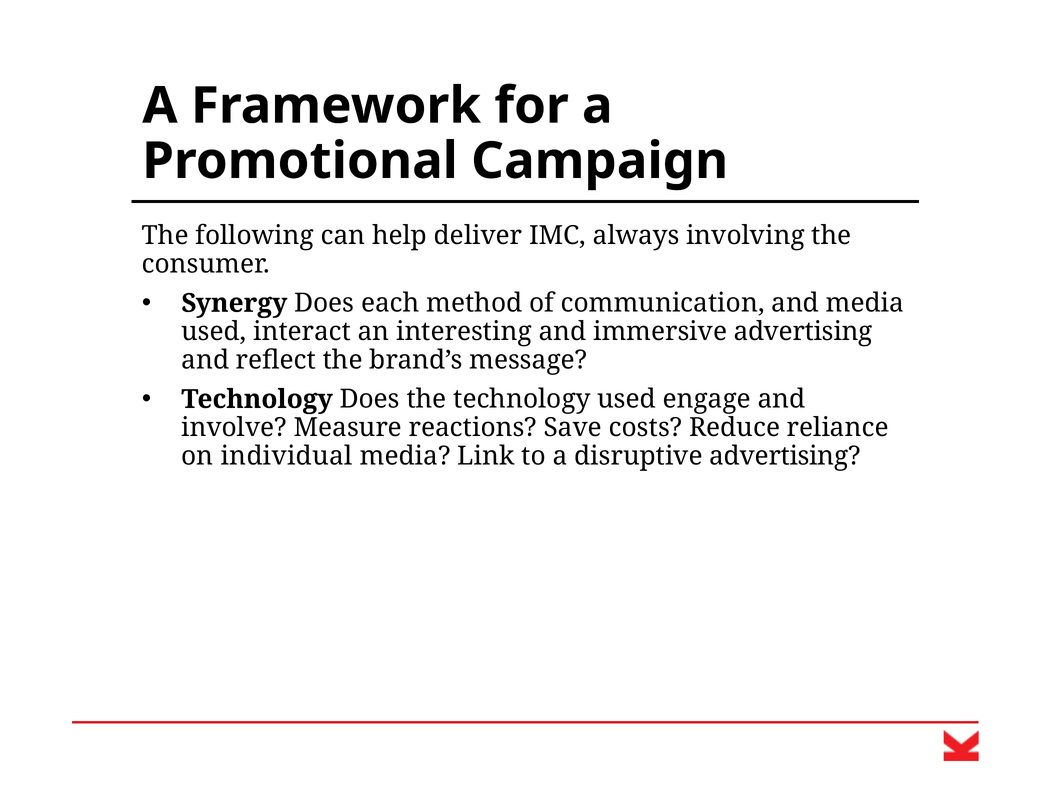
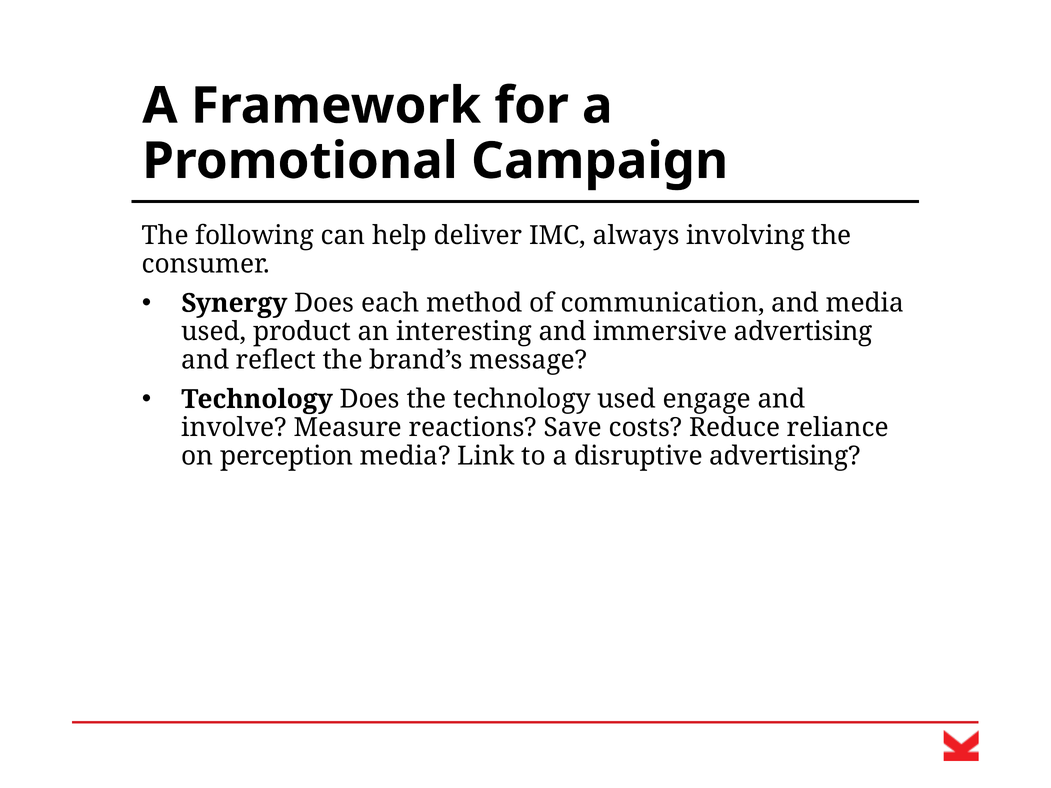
interact: interact -> product (302, 332)
individual: individual -> perception (287, 456)
